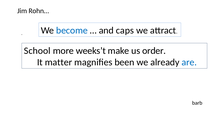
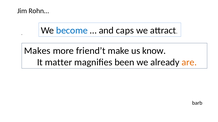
School: School -> Makes (37, 51)
weeks’t: weeks’t -> friend’t (91, 51)
order: order -> know (154, 51)
are colour: blue -> orange (189, 63)
